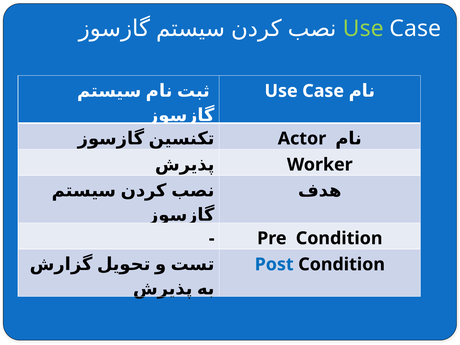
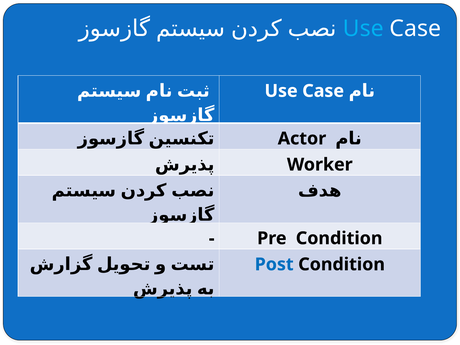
Use colour: light green -> light blue (363, 28)
